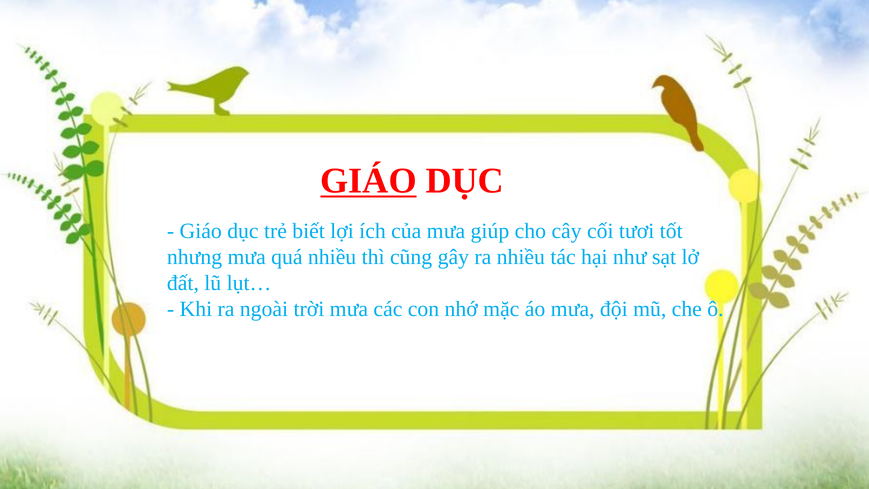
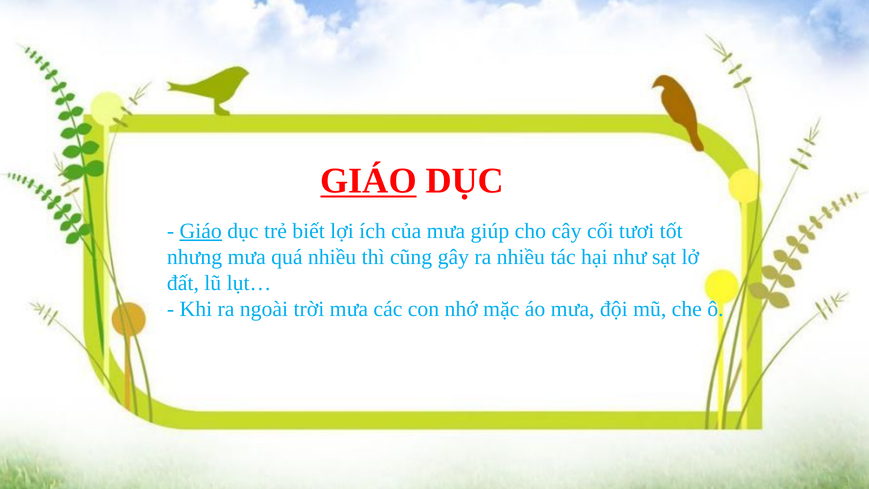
Giáo underline: none -> present (201, 231)
